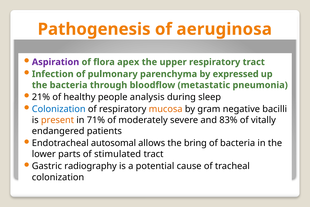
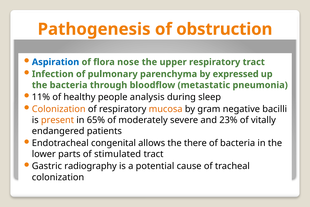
aeruginosa: aeruginosa -> obstruction (224, 29)
Aspiration colour: purple -> blue (56, 62)
apex: apex -> nose (128, 62)
21%: 21% -> 11% (41, 97)
Colonization colour: blue -> orange (59, 109)
71%: 71% -> 65% (96, 120)
83%: 83% -> 23% (228, 120)
autosomal: autosomal -> congenital (113, 143)
bring: bring -> there (195, 143)
